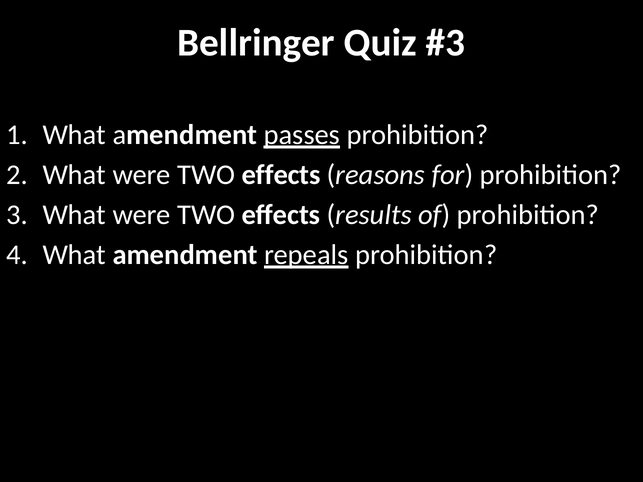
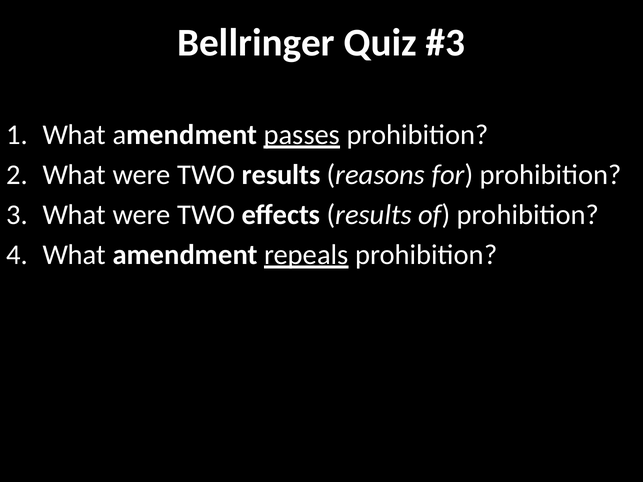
effects: effects -> results (281, 175)
